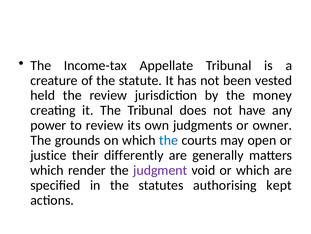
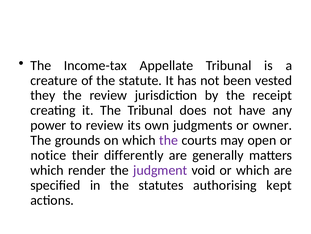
held: held -> they (43, 95)
money: money -> receipt (272, 95)
the colour: blue -> purple (169, 140)
justice: justice -> notice (48, 155)
